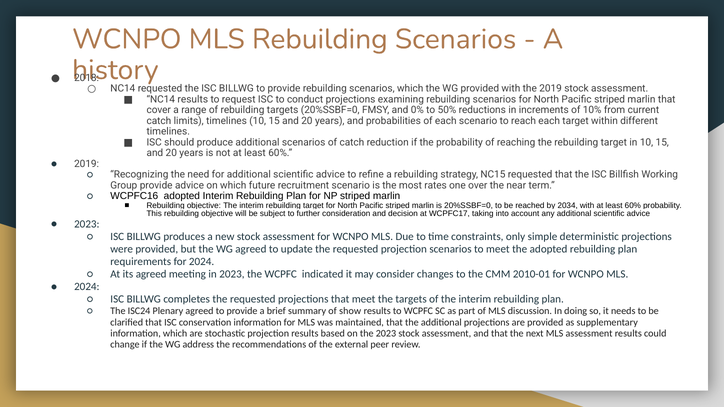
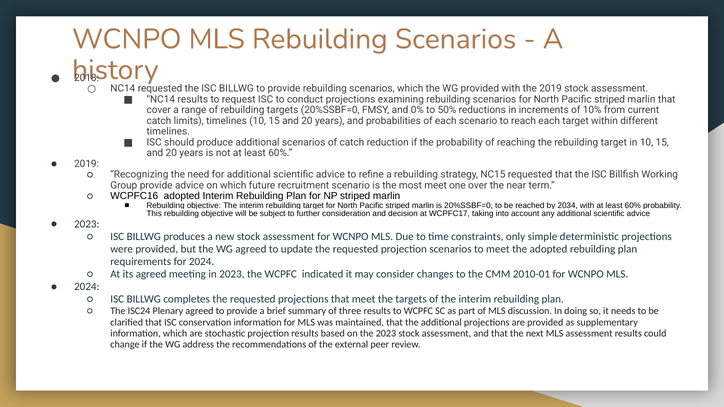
most rates: rates -> meet (436, 186)
show: show -> three (350, 311)
